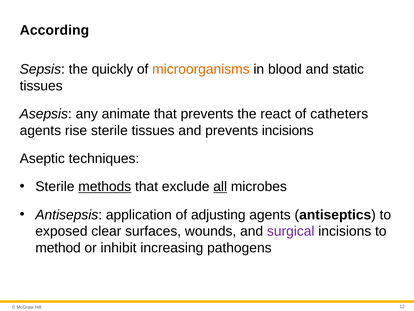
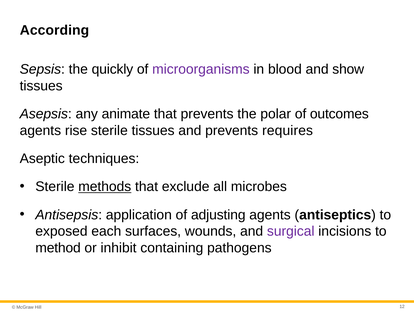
microorganisms colour: orange -> purple (201, 69)
static: static -> show (348, 69)
react: react -> polar (276, 114)
catheters: catheters -> outcomes (339, 114)
prevents incisions: incisions -> requires (288, 130)
all underline: present -> none (220, 186)
clear: clear -> each (106, 231)
increasing: increasing -> containing (172, 248)
